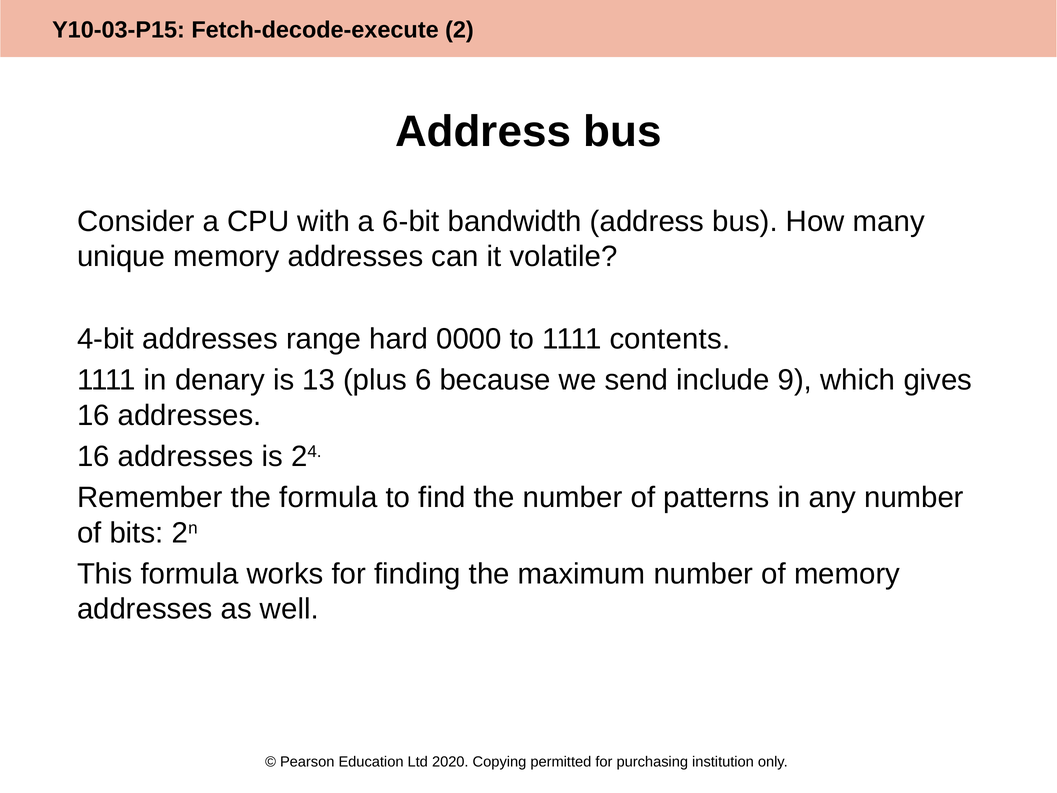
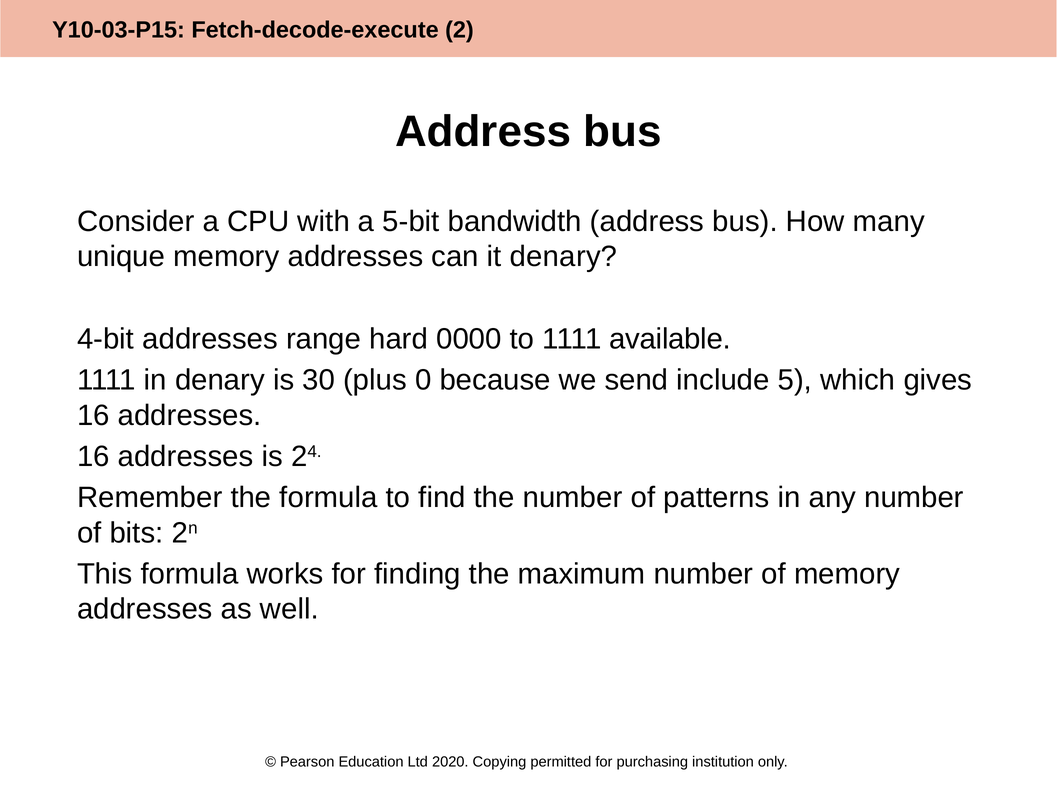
6-bit: 6-bit -> 5-bit (411, 221)
it volatile: volatile -> denary (564, 257)
contents: contents -> available (670, 339)
13: 13 -> 30 (319, 380)
6: 6 -> 0 (423, 380)
9: 9 -> 5 (795, 380)
